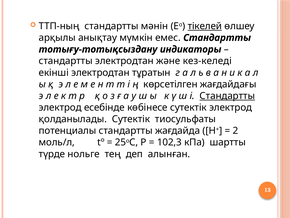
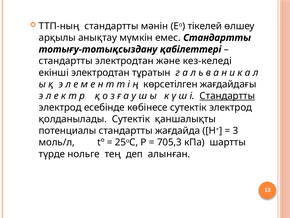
тікелей underline: present -> none (205, 26)
индикаторы: индикаторы -> қабілеттері (191, 49)
тиосульфаты: тиосульфаты -> қаншалықты (185, 119)
2: 2 -> 3 (236, 130)
102,3: 102,3 -> 705,3 (169, 142)
